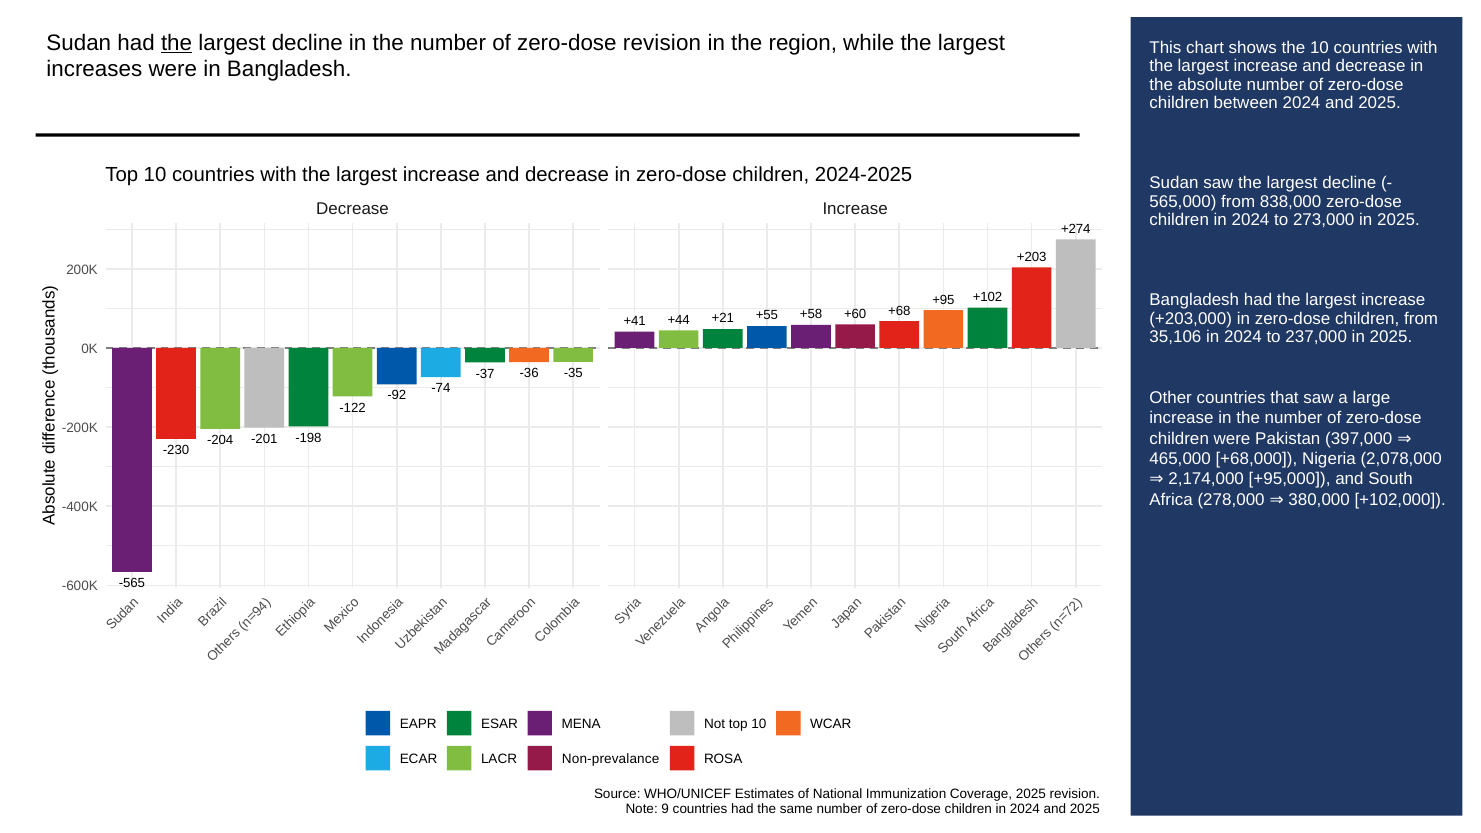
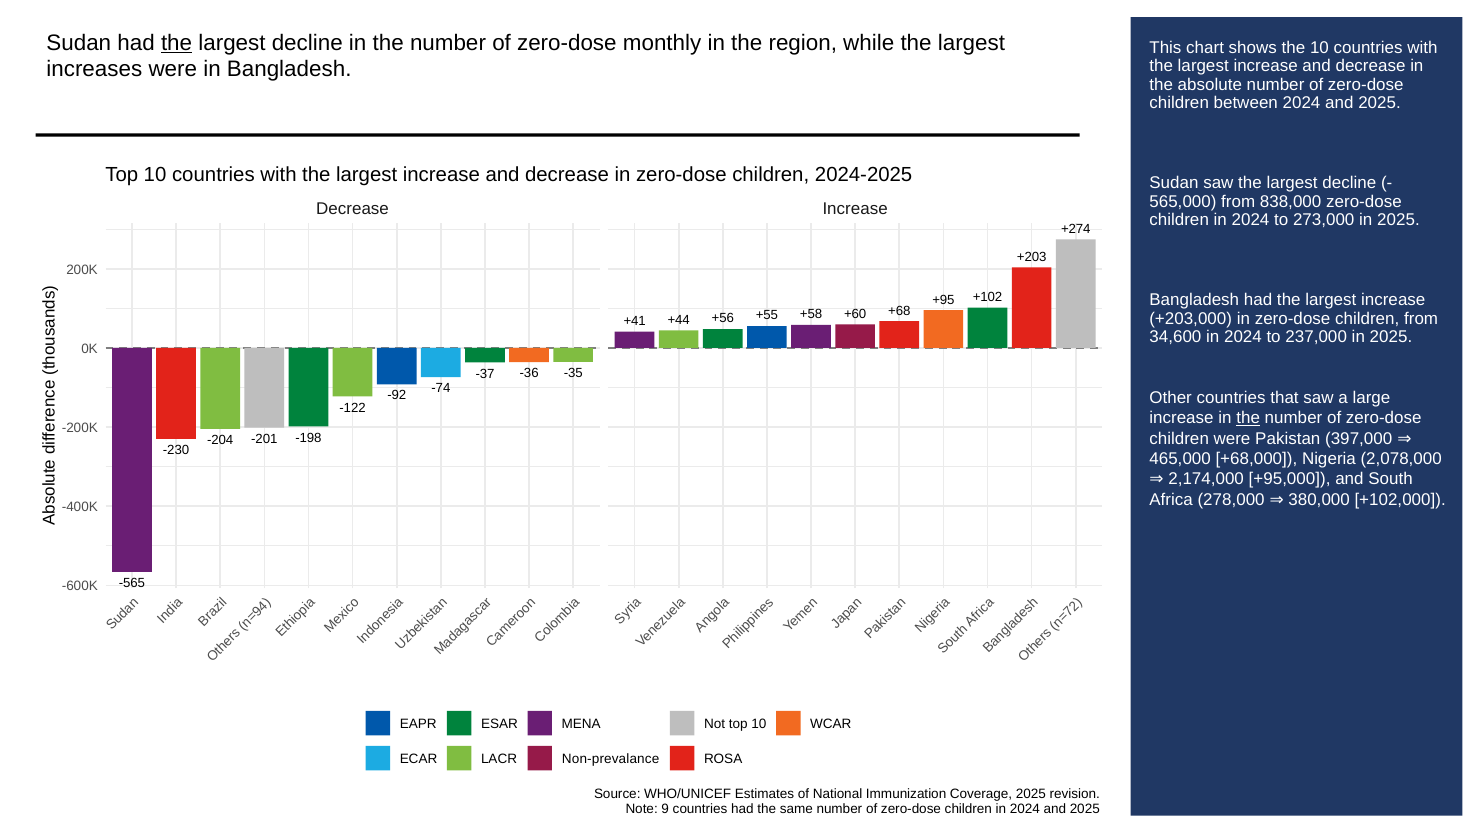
zero-dose revision: revision -> monthly (662, 43)
+21: +21 -> +56 (723, 319)
35,106: 35,106 -> 34,600 (1175, 337)
the underline: none -> present (1248, 418)
